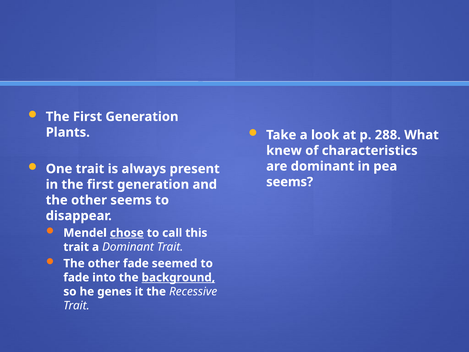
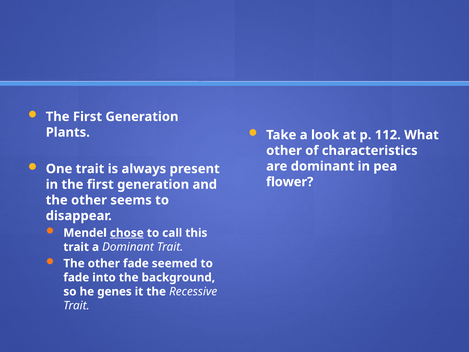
288: 288 -> 112 (388, 135)
knew: knew -> other (284, 150)
seems: seems -> flower (290, 182)
background underline: present -> none (178, 277)
